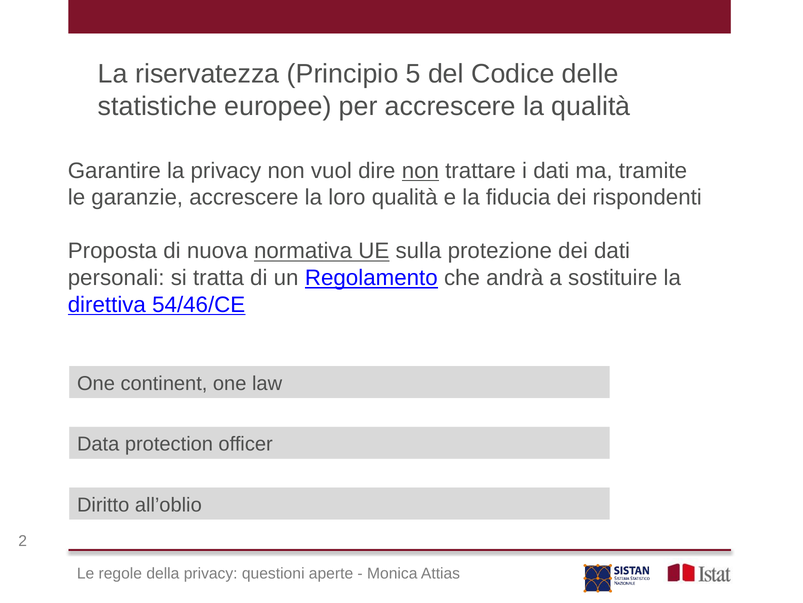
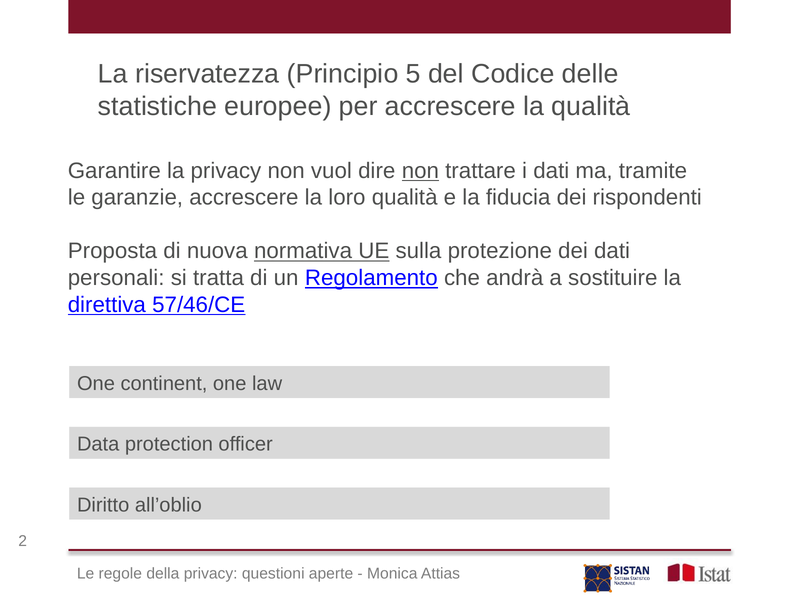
54/46/CE: 54/46/CE -> 57/46/CE (199, 304)
